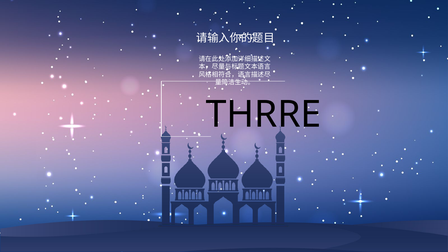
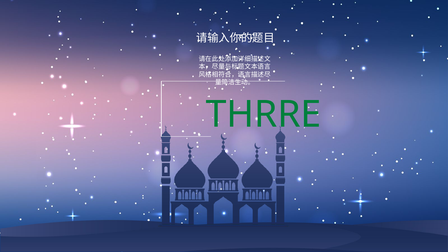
THRRE colour: black -> green (264, 115)
